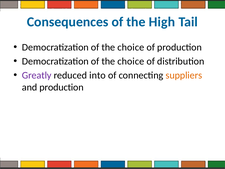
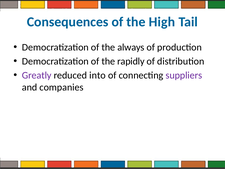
choice: choice -> always (131, 47)
choice: choice -> rapidly (131, 61)
suppliers colour: orange -> purple (184, 75)
and production: production -> companies (61, 87)
